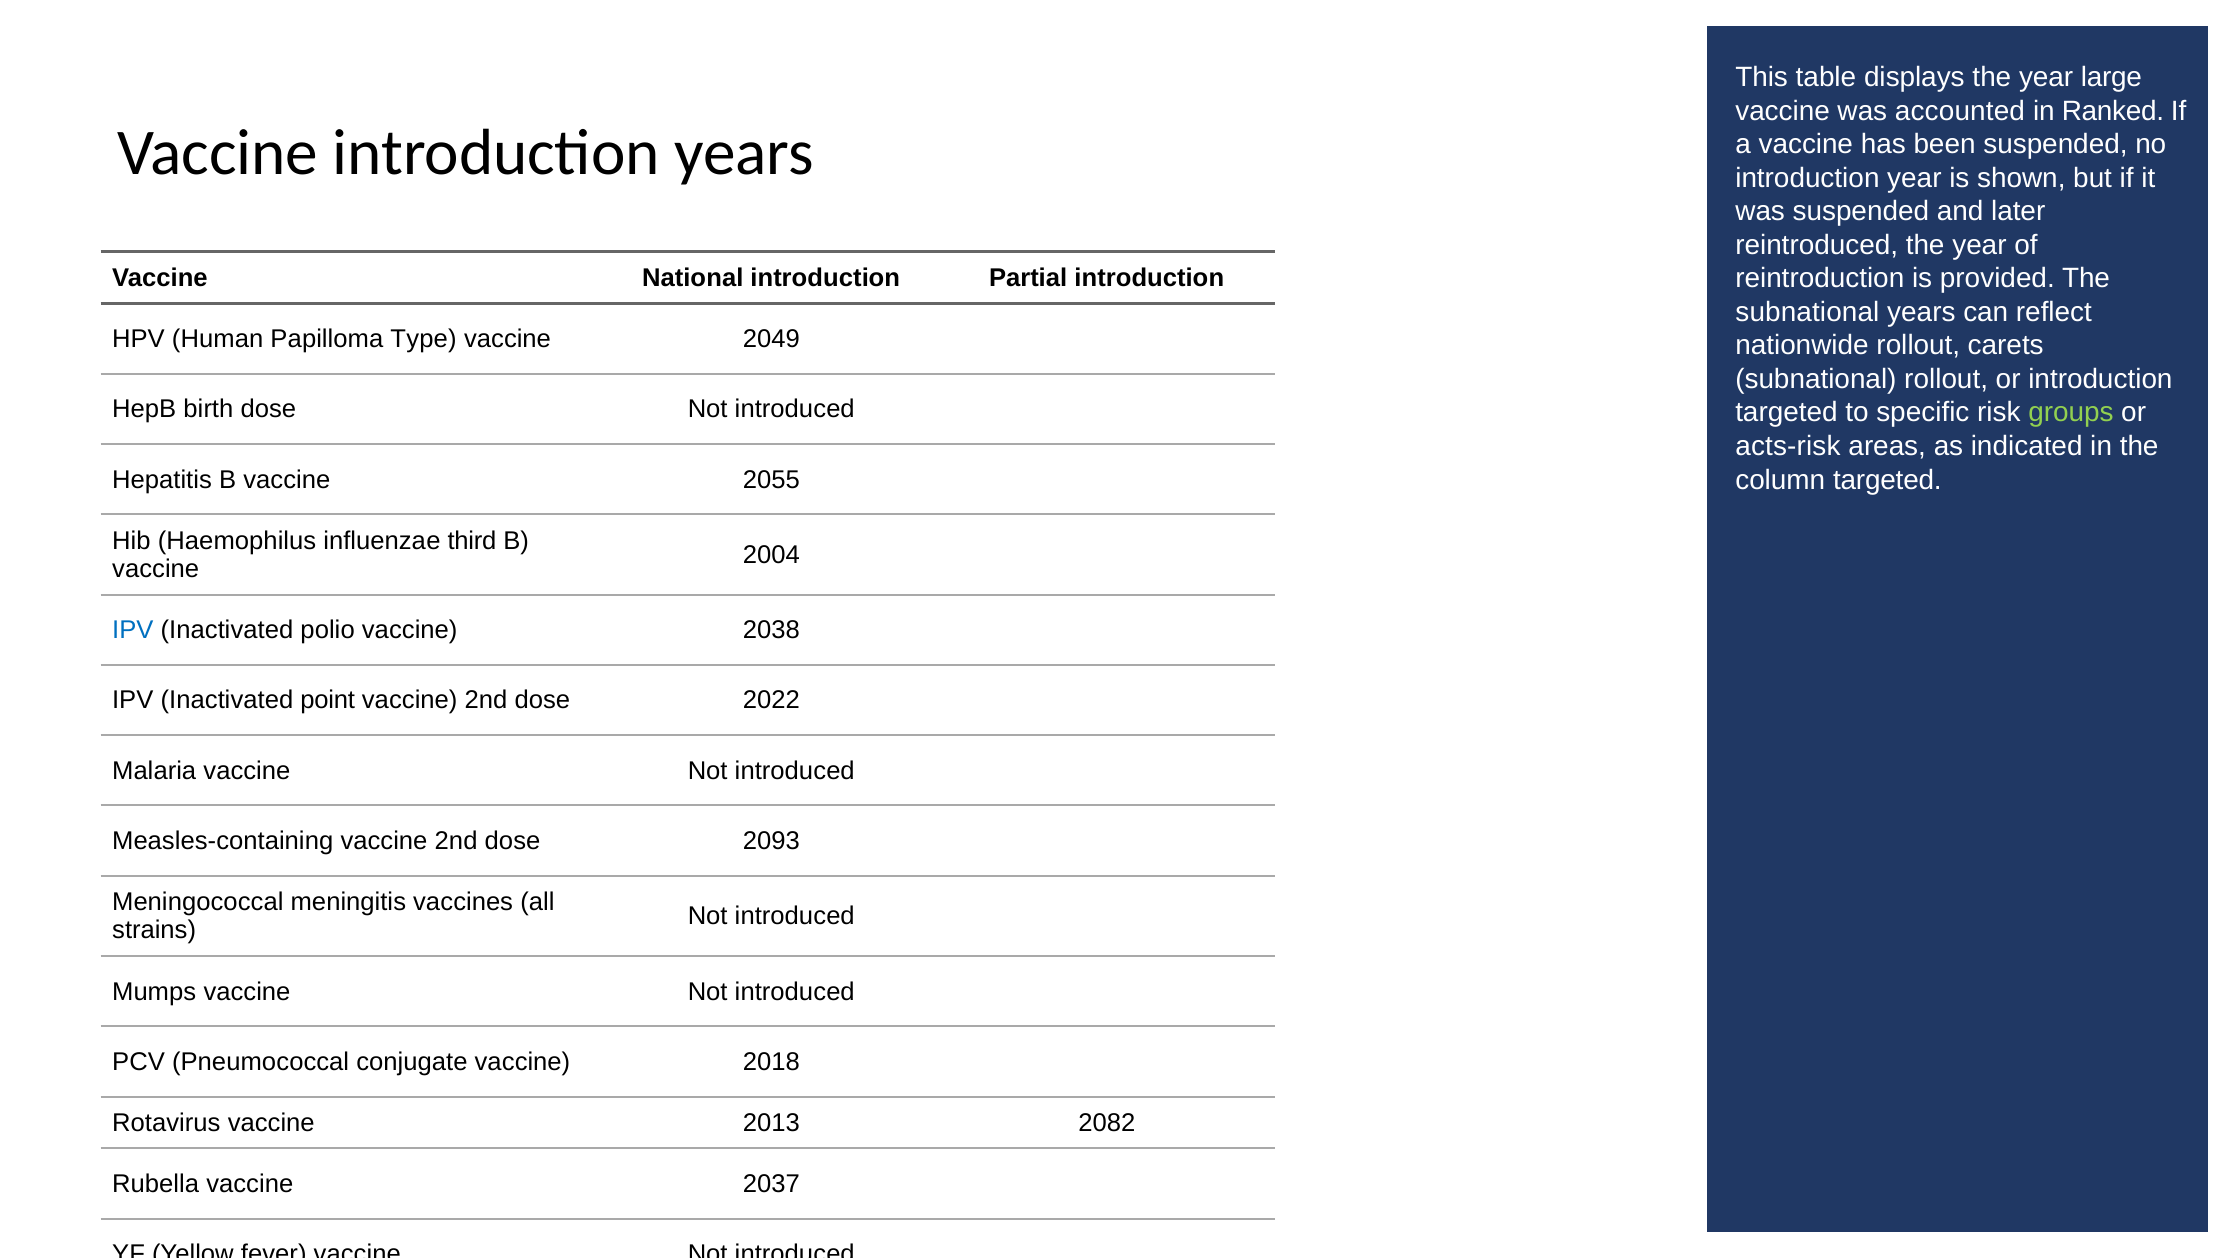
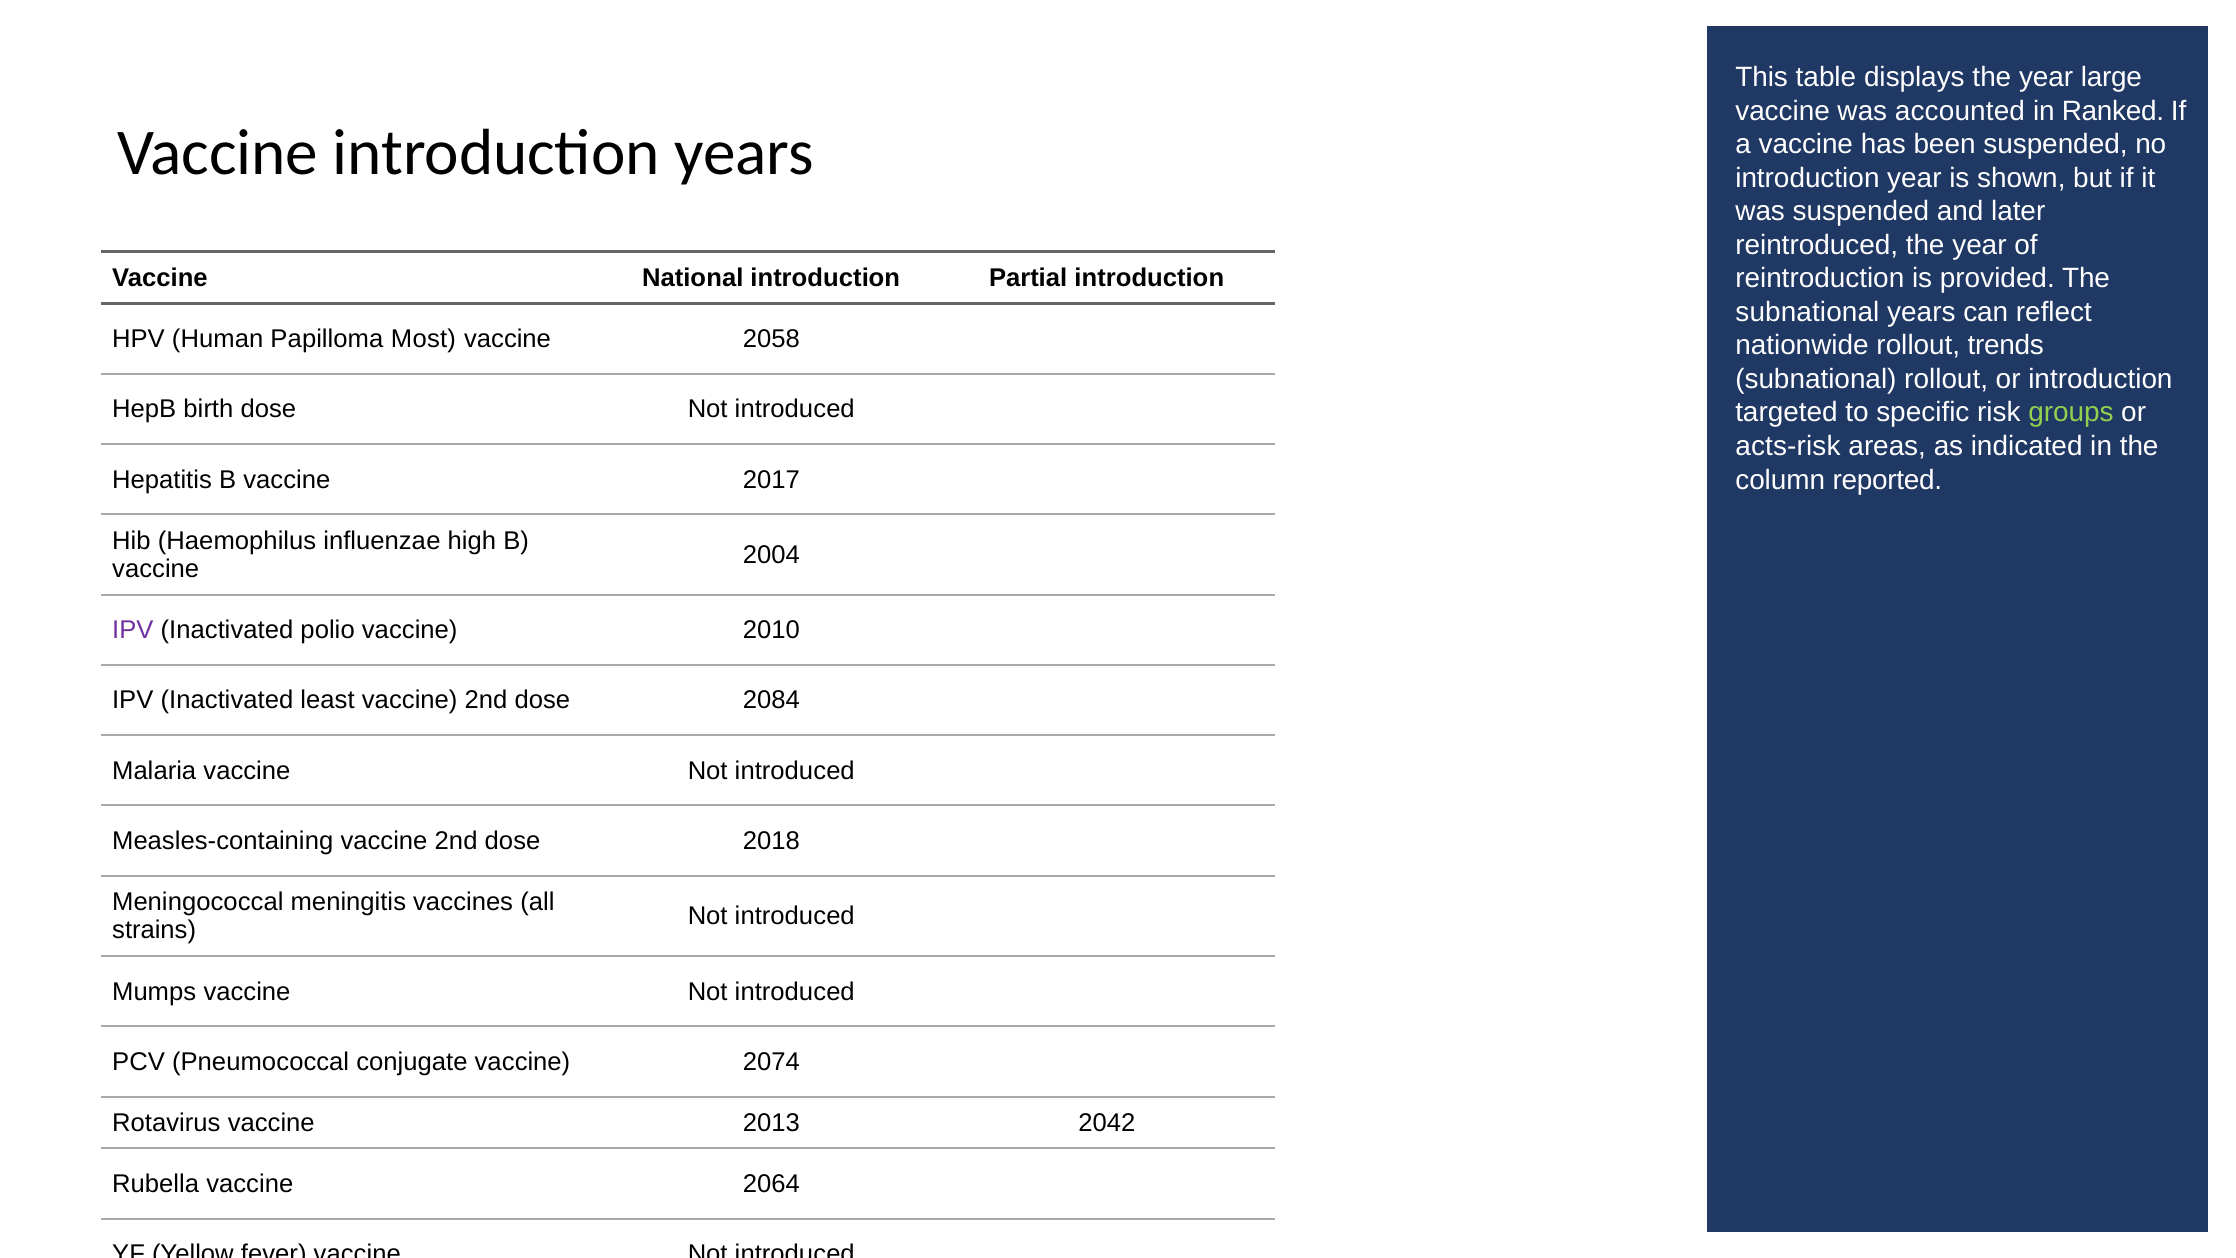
Type: Type -> Most (423, 339)
2049: 2049 -> 2058 (771, 339)
carets: carets -> trends (2006, 346)
column targeted: targeted -> reported (1887, 480)
2055: 2055 -> 2017 (771, 479)
third: third -> high (472, 540)
IPV colour: blue -> purple (133, 630)
2038: 2038 -> 2010 (771, 630)
point: point -> least (328, 700)
2022: 2022 -> 2084 (771, 700)
2093: 2093 -> 2018 (771, 841)
2018: 2018 -> 2074 (771, 1062)
2082: 2082 -> 2042 (1107, 1123)
2037: 2037 -> 2064 (771, 1184)
